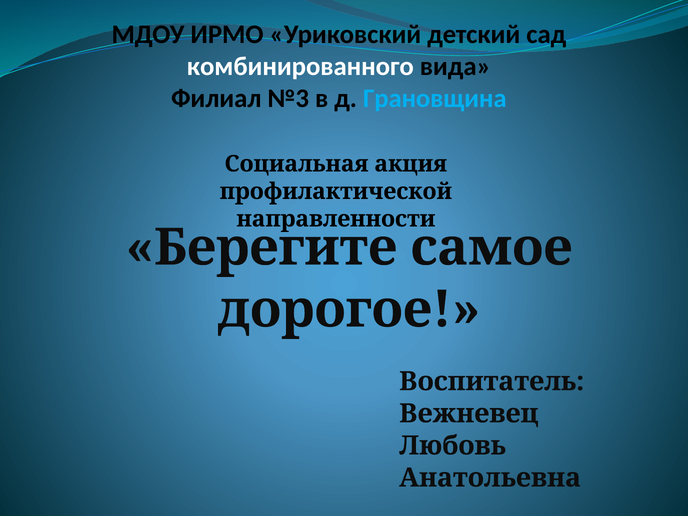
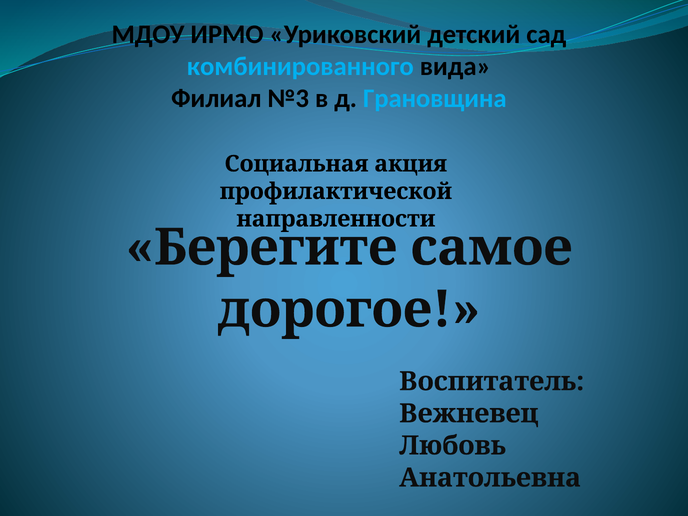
комбинированного colour: white -> light blue (300, 67)
